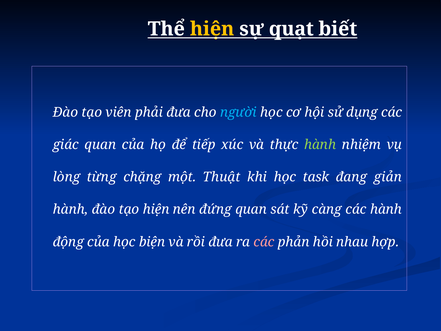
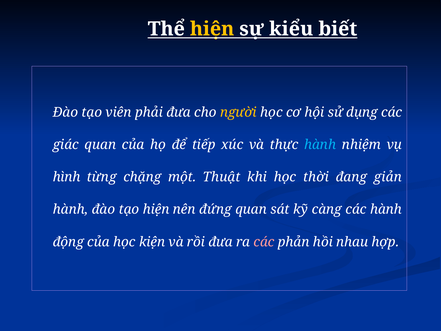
quạt: quạt -> kiểu (291, 29)
người colour: light blue -> yellow (238, 112)
hành colour: light green -> light blue (320, 145)
lòng: lòng -> hình (67, 177)
task: task -> thời (316, 177)
biện: biện -> kiện (152, 242)
